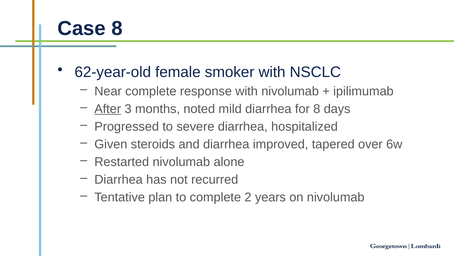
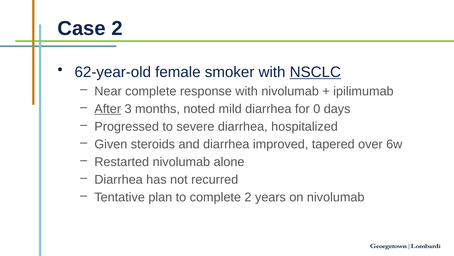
Case 8: 8 -> 2 (117, 28)
NSCLC underline: none -> present (315, 72)
for 8: 8 -> 0 (317, 109)
